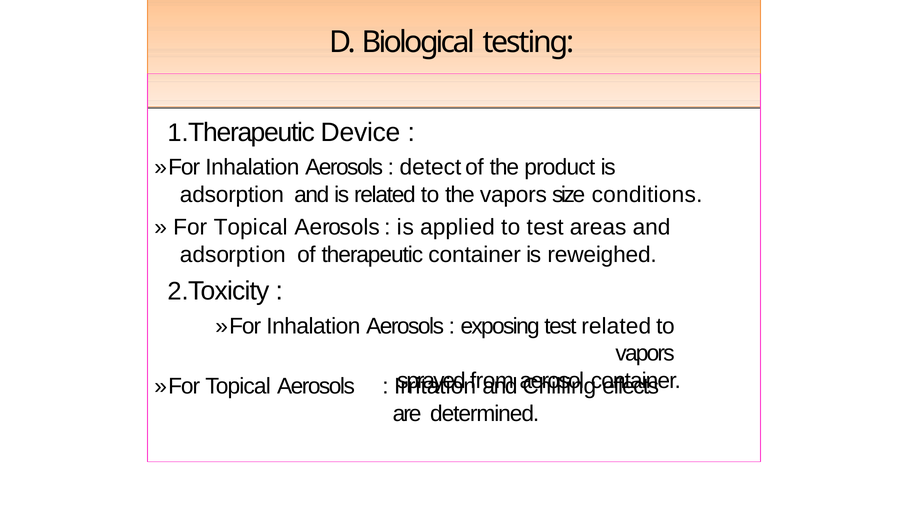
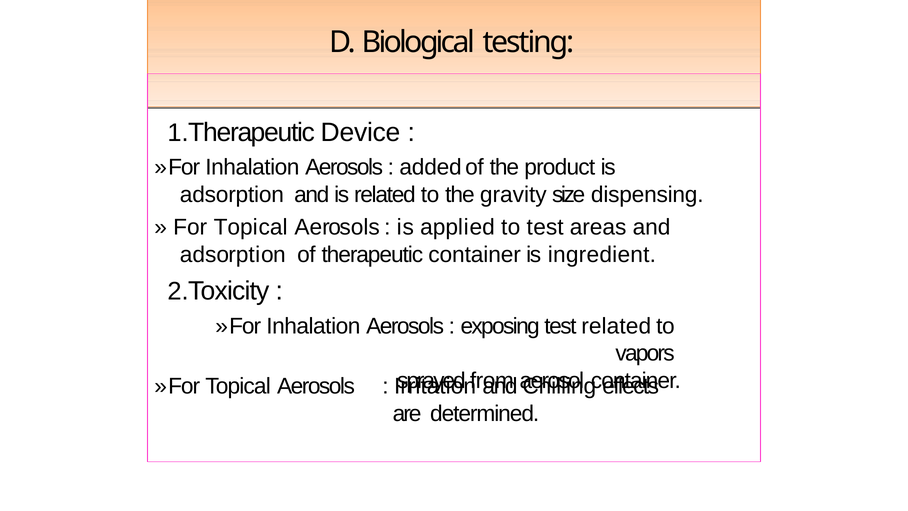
detect: detect -> added (431, 167)
the vapors: vapors -> gravity (513, 195)
conditions: conditions -> dispensing (647, 195)
reweighed: reweighed -> ingredient (602, 255)
